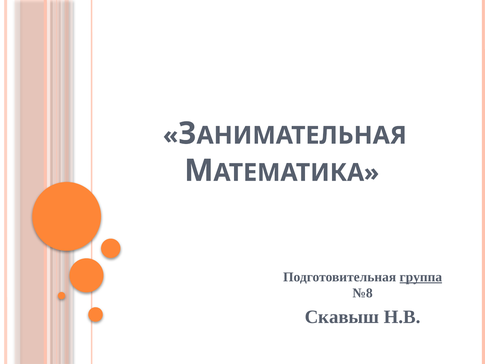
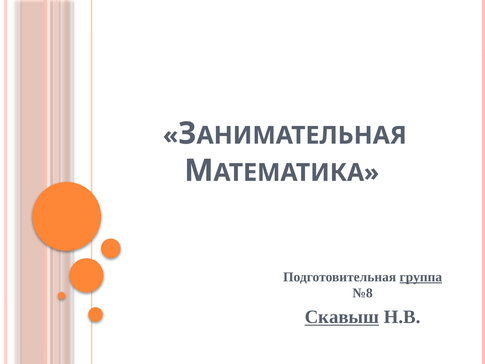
Скавыш underline: none -> present (342, 317)
